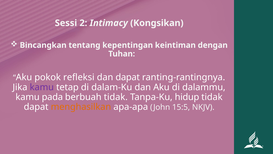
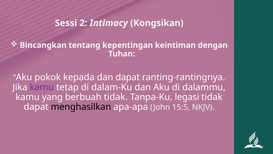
refleksi: refleksi -> kepada (79, 77)
pada: pada -> yang (52, 97)
hidup: hidup -> legasi (187, 97)
menghasilkan colour: orange -> black (81, 107)
